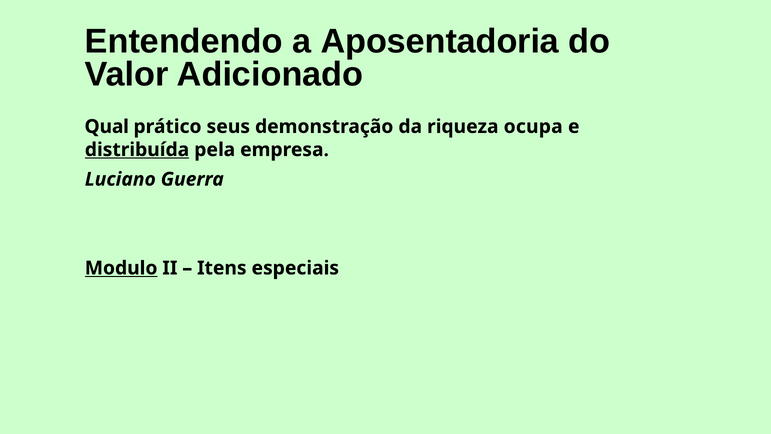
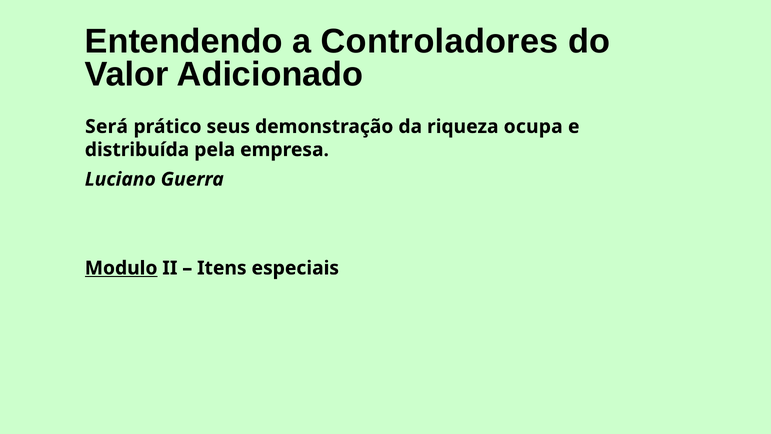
Aposentadoria: Aposentadoria -> Controladores (440, 41)
Qual: Qual -> Será (107, 126)
distribuída underline: present -> none (137, 150)
